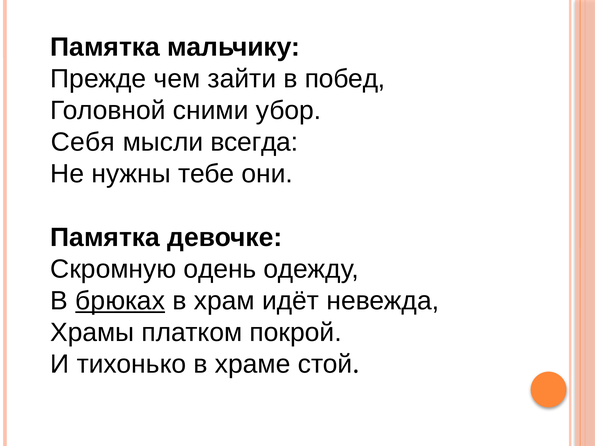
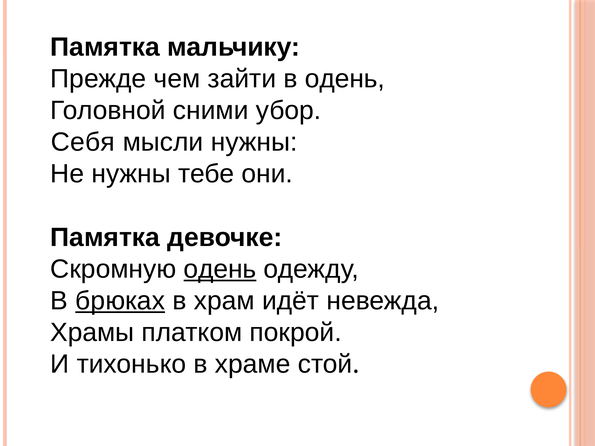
в побед: побед -> одень (345, 79)
мысли всегда: всегда -> нужны (254, 142)
одень underline: none -> present (220, 269)
